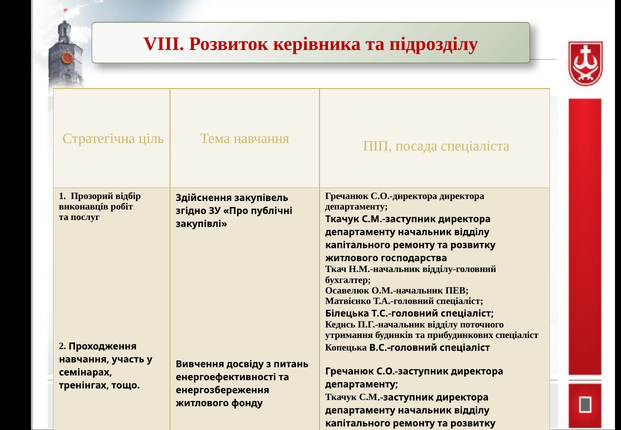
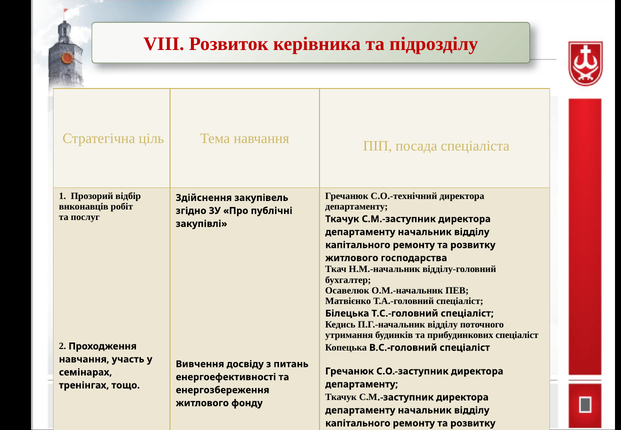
С.О.-директора: С.О.-директора -> С.О.-технічний (404, 196)
